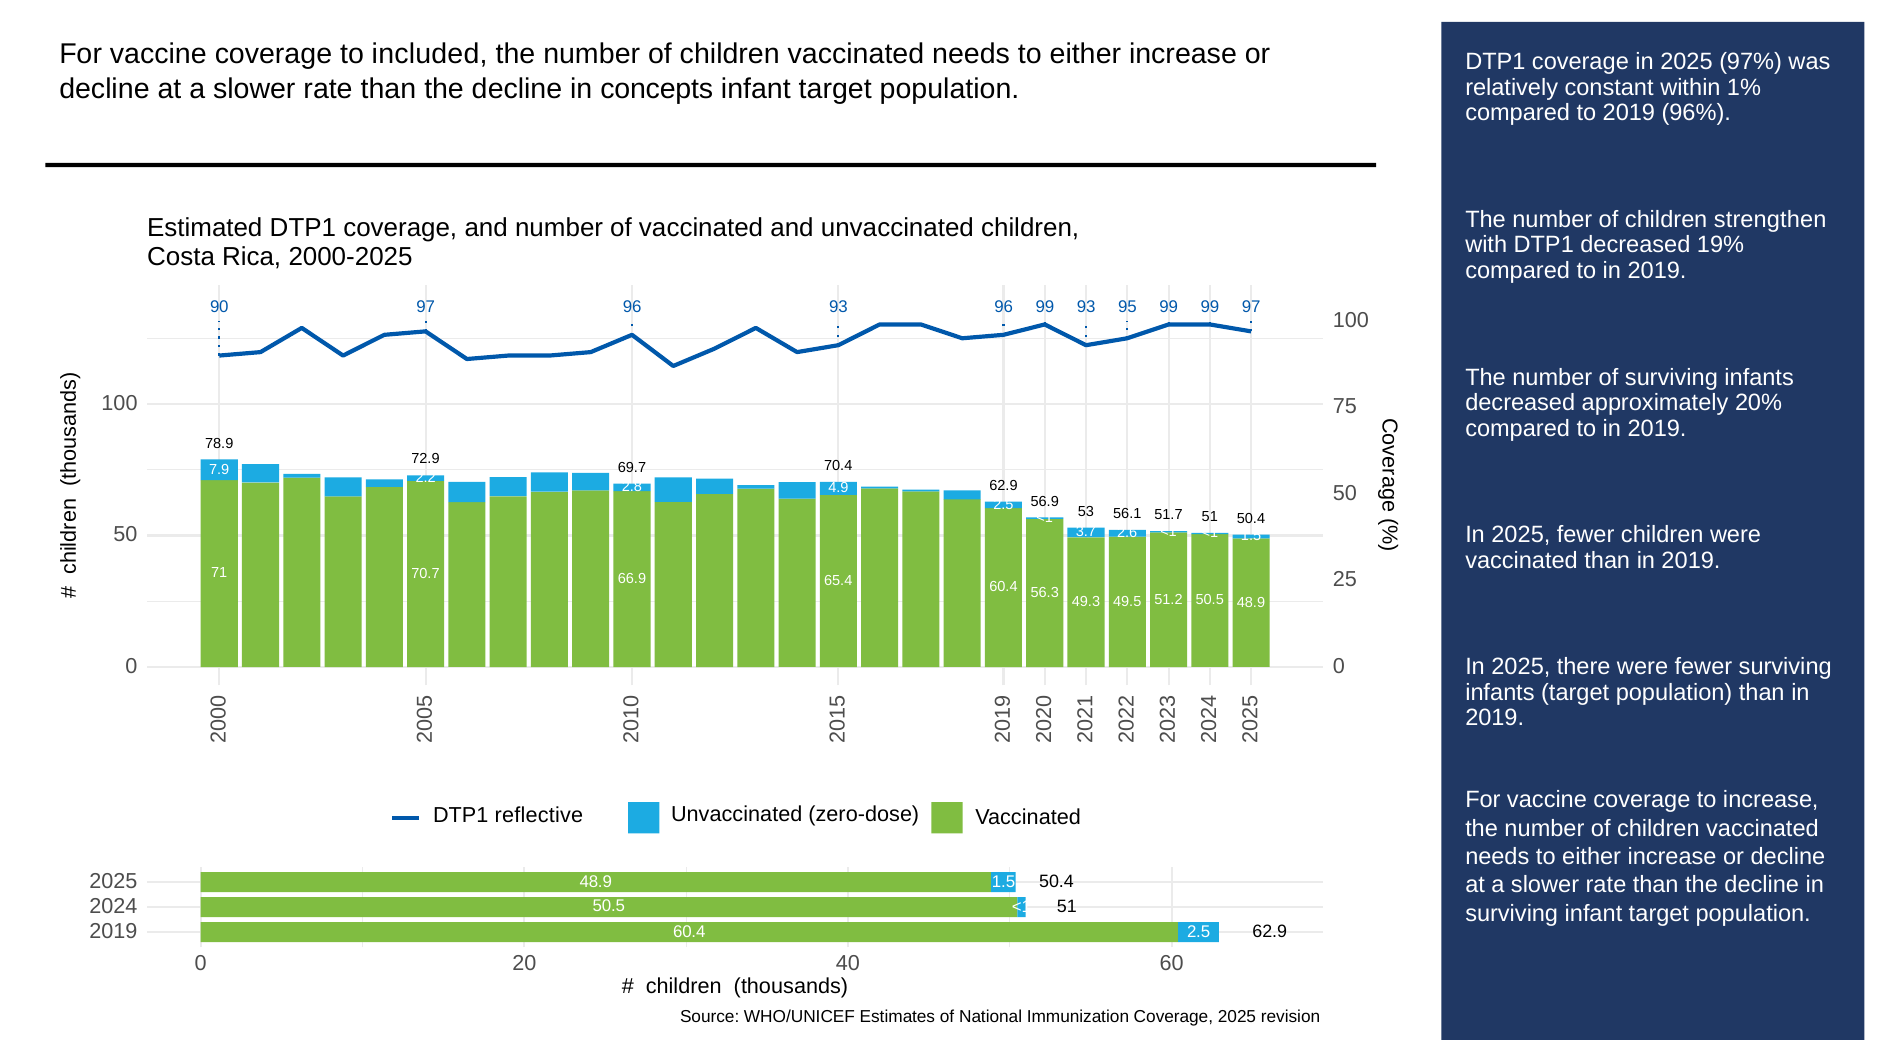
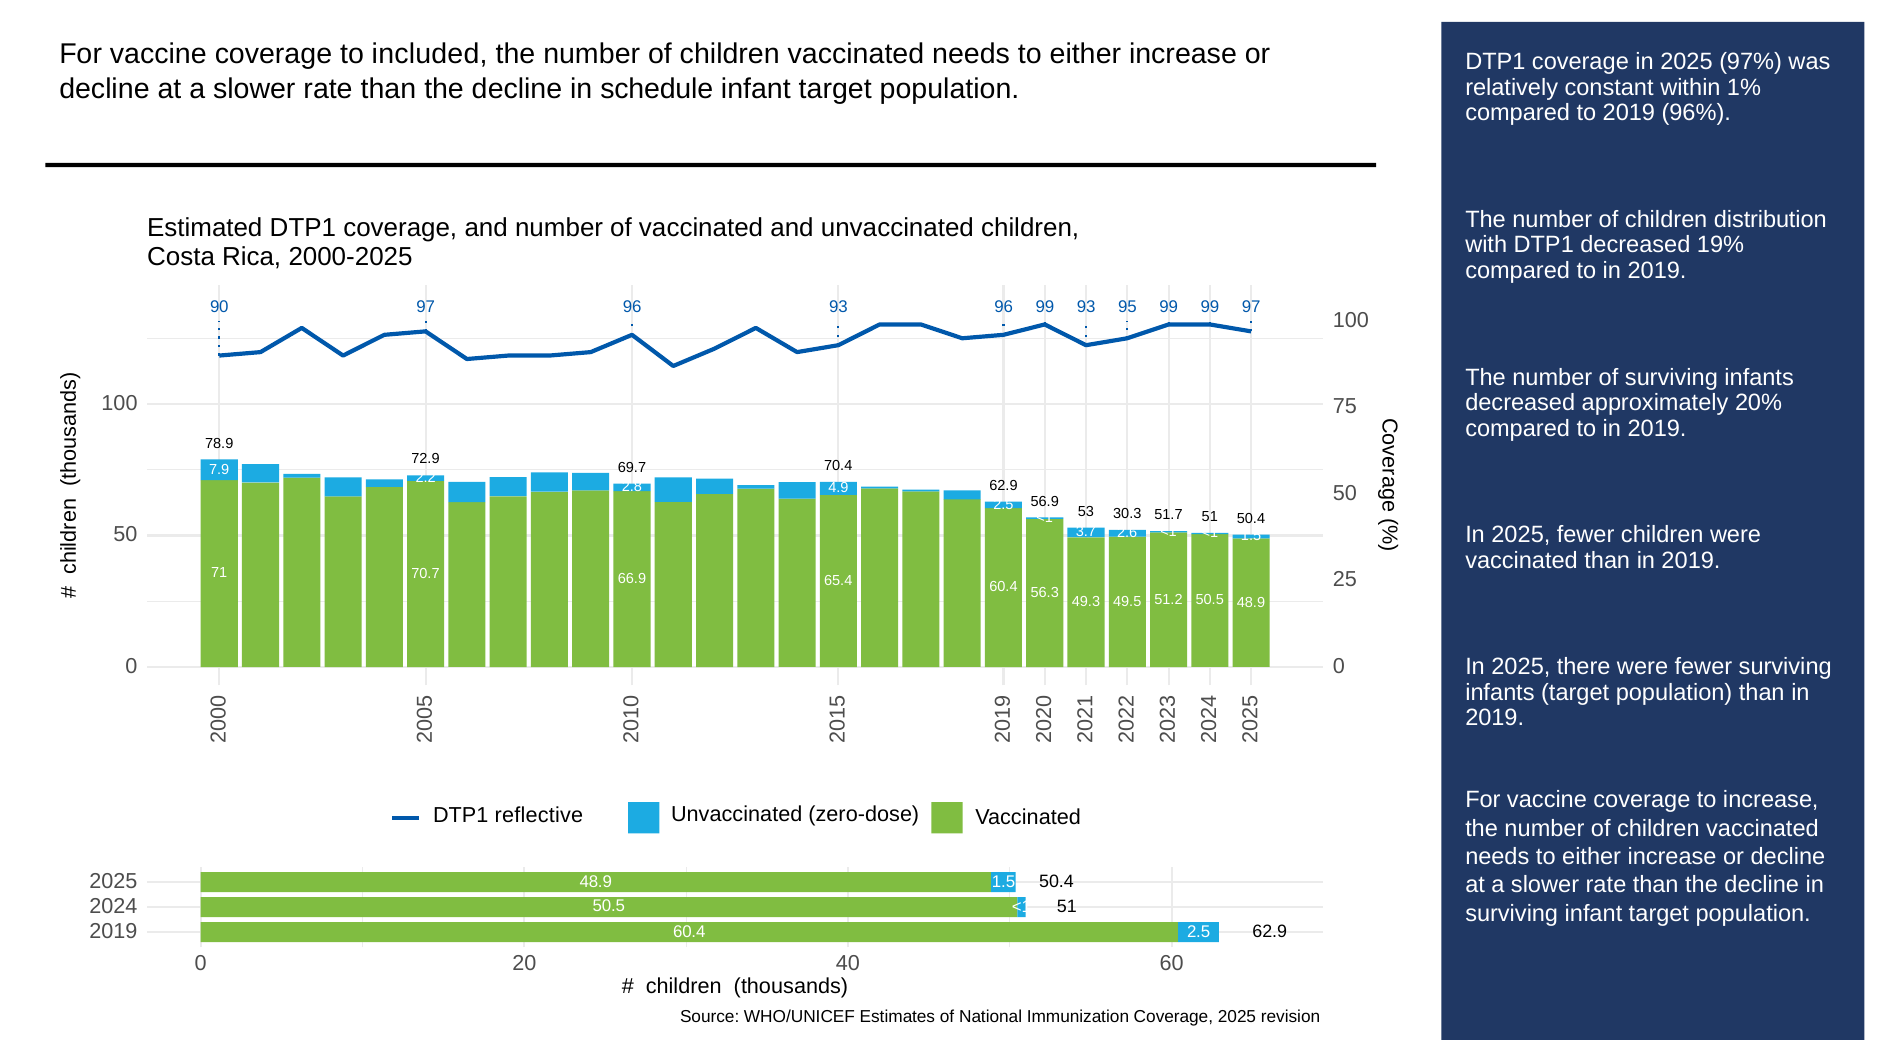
concepts: concepts -> schedule (657, 89)
strengthen: strengthen -> distribution (1770, 220)
56.1: 56.1 -> 30.3 (1127, 514)
